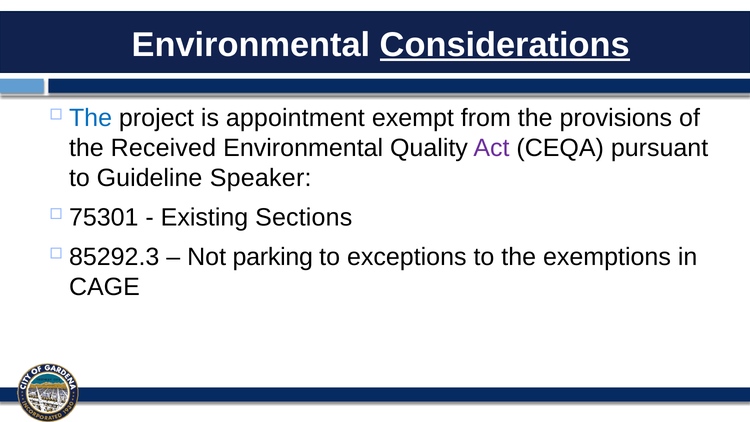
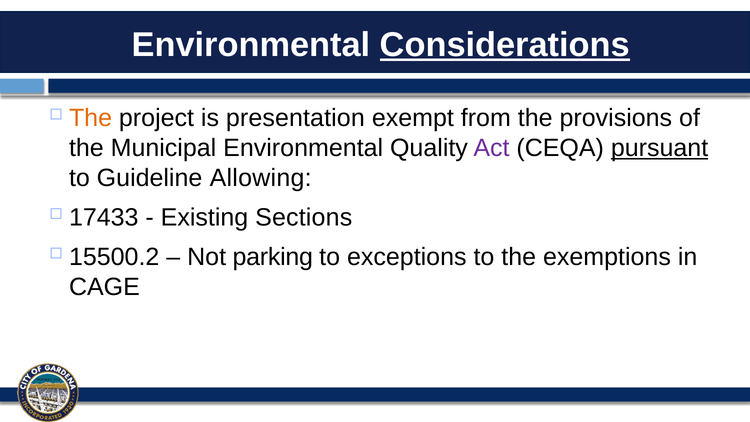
The colour: blue -> orange (91, 118)
appointment: appointment -> presentation (295, 118)
Received: Received -> Municipal (163, 148)
pursuant underline: none -> present (660, 148)
Speaker: Speaker -> Allowing (261, 178)
75301: 75301 -> 17433 (104, 217)
85292.3: 85292.3 -> 15500.2 (114, 257)
